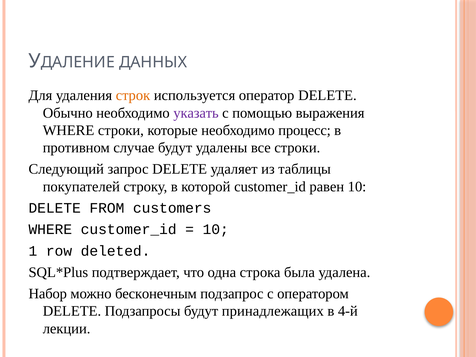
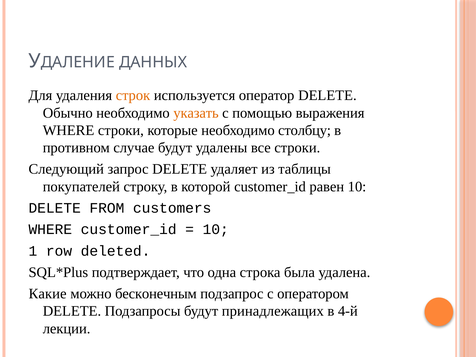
указать colour: purple -> orange (196, 113)
процесс: процесс -> столбцу (305, 130)
Набор: Набор -> Какие (48, 294)
